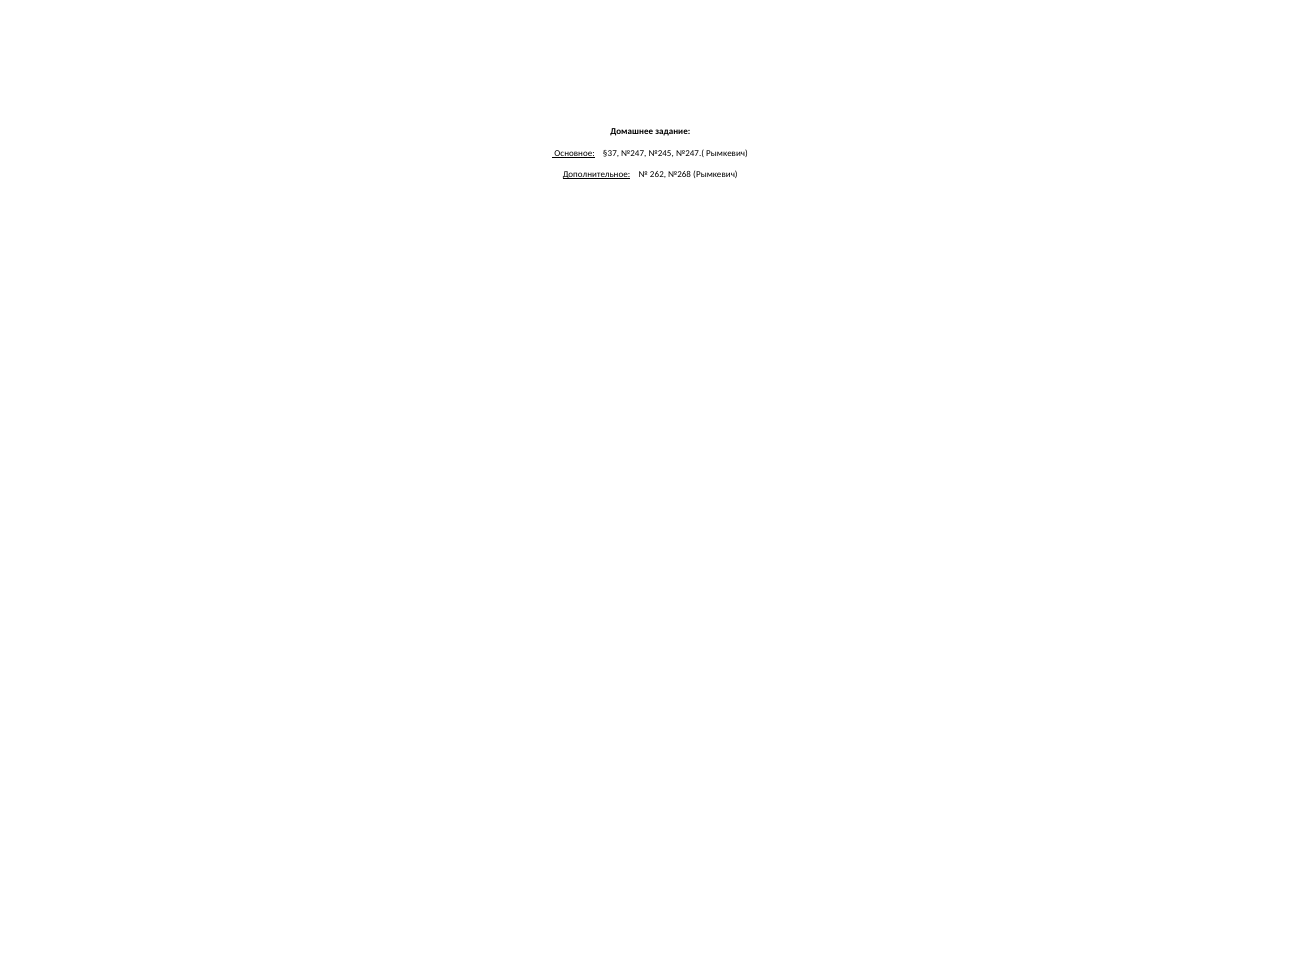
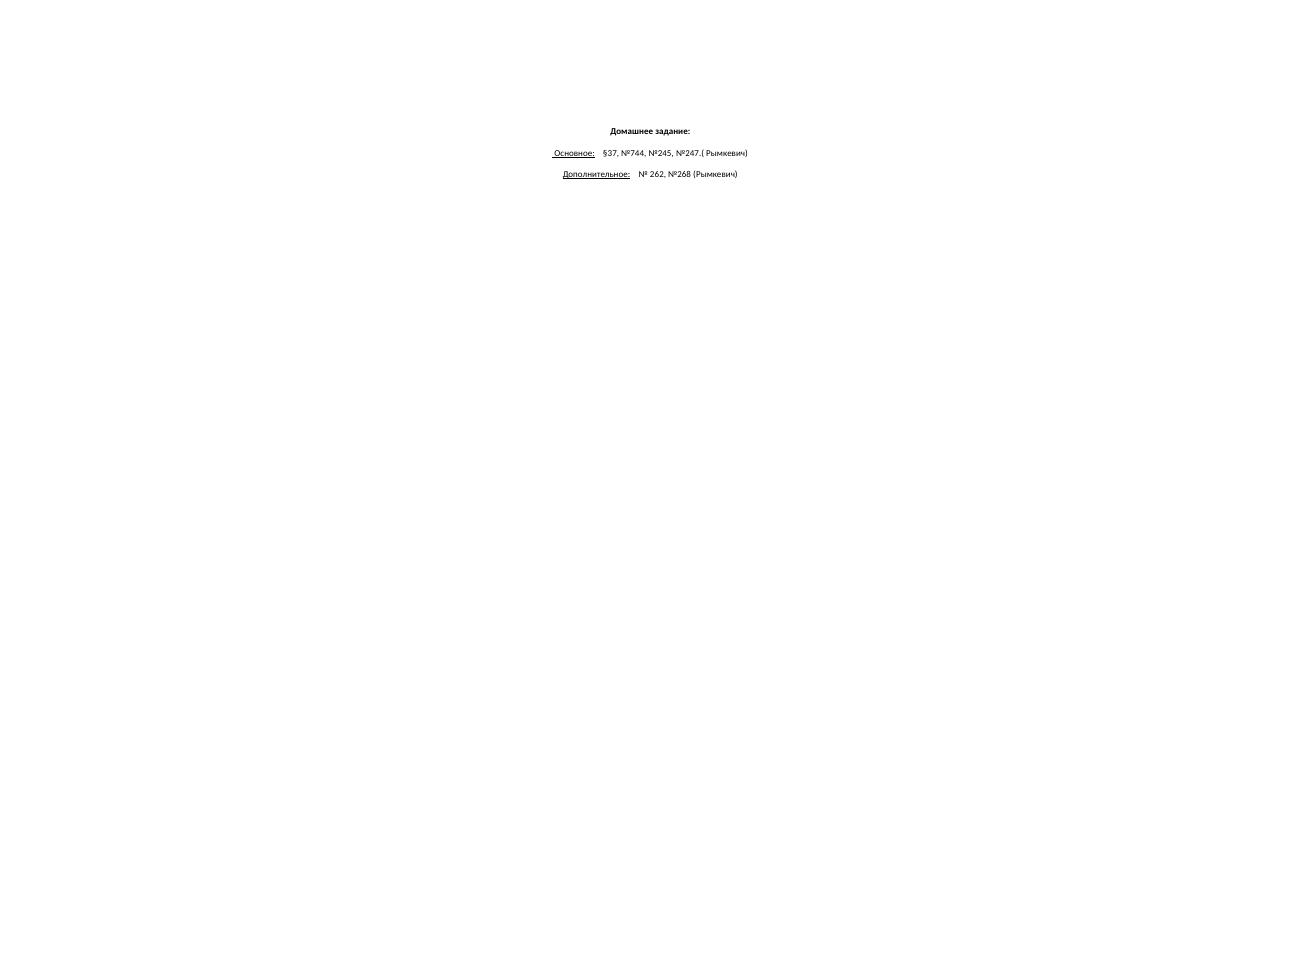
№247: №247 -> №744 (634, 153)
